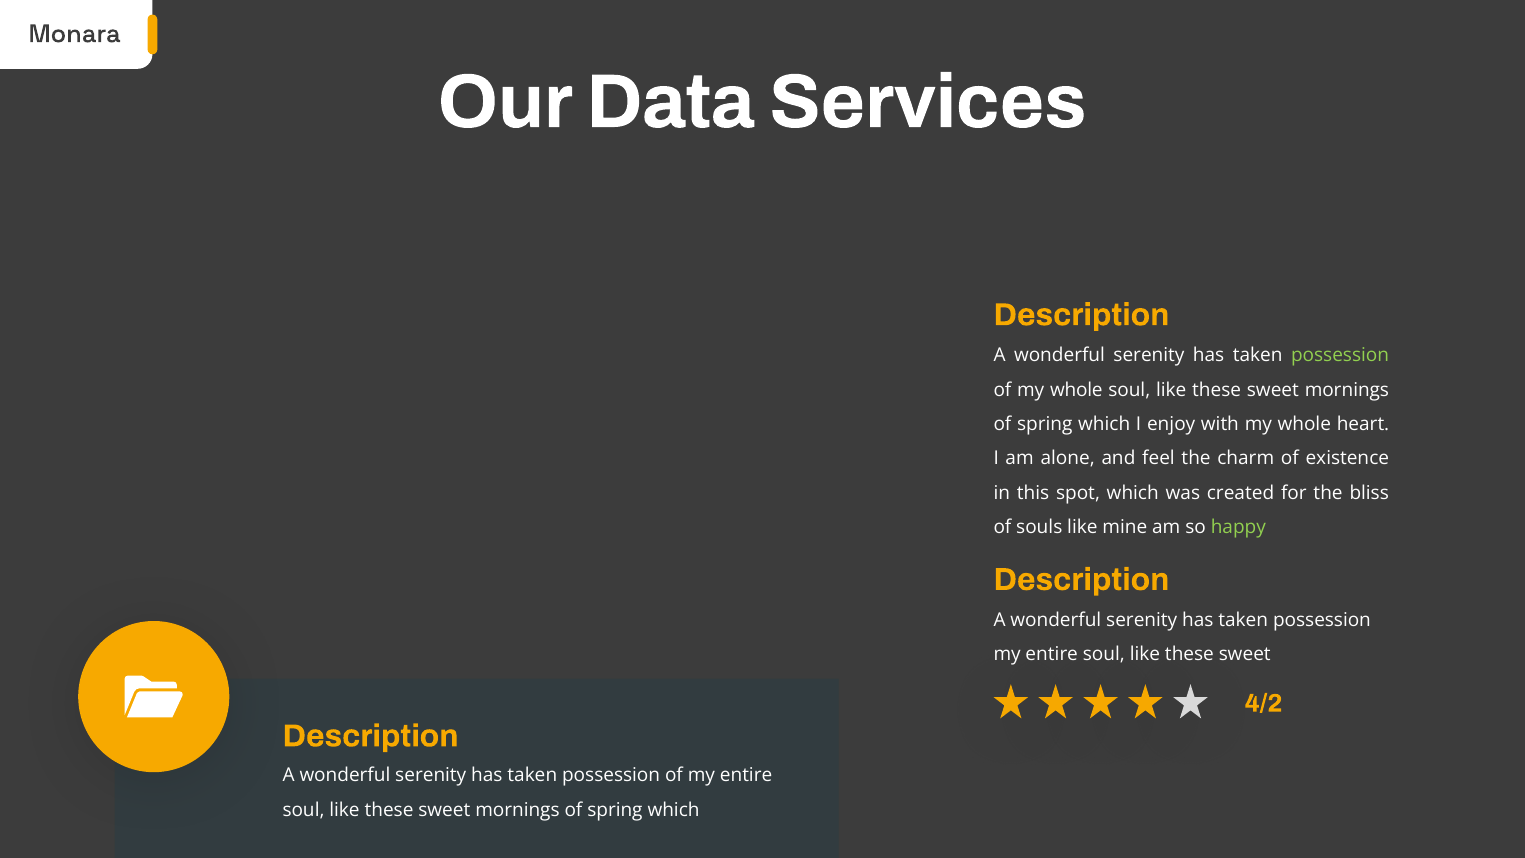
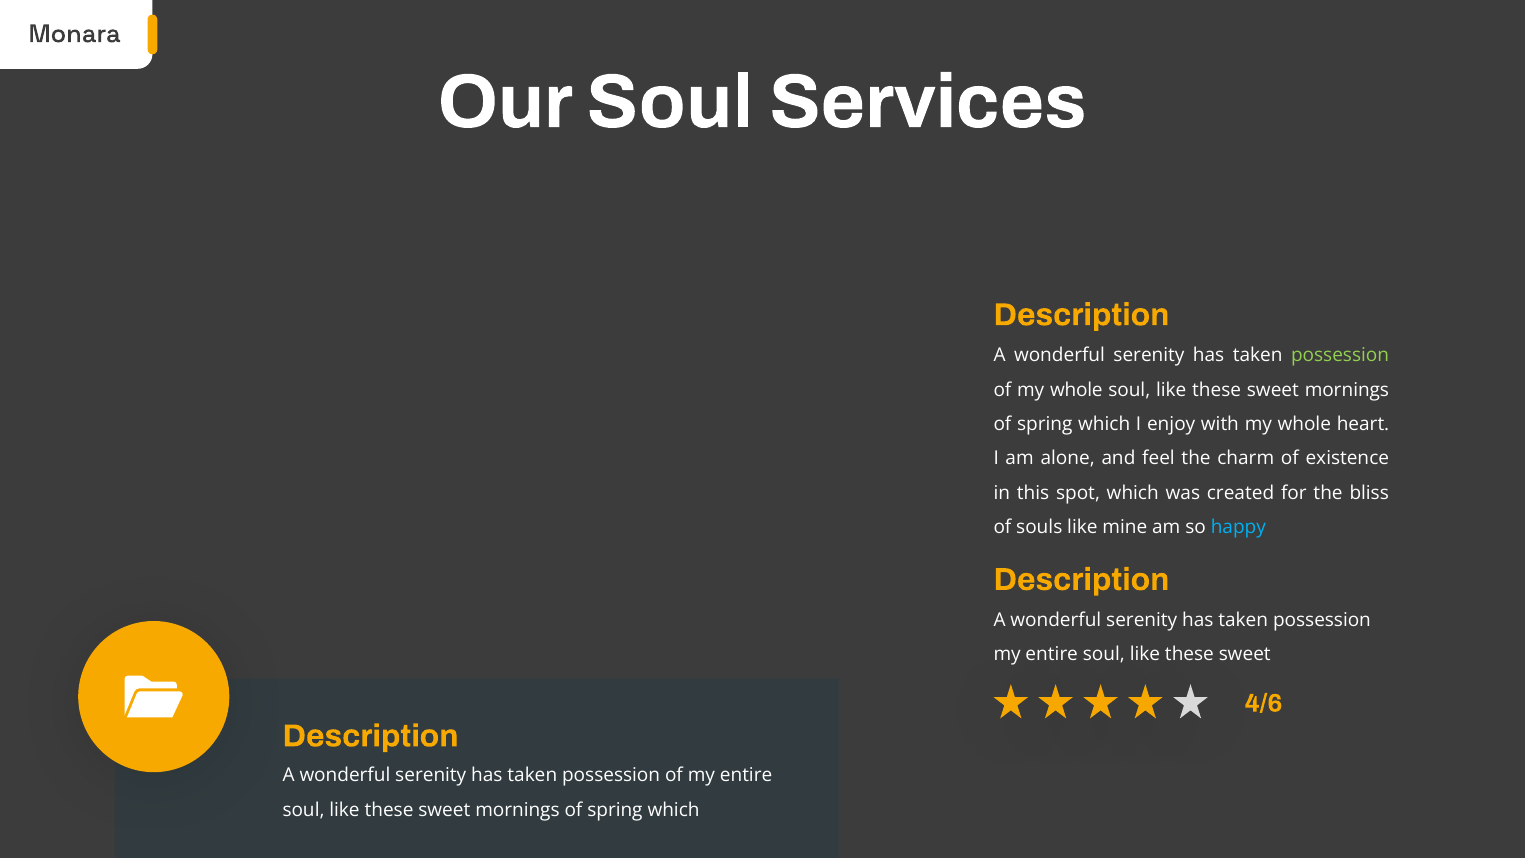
Our Data: Data -> Soul (670, 102)
happy colour: light green -> light blue (1238, 527)
4/2: 4/2 -> 4/6 (1264, 703)
